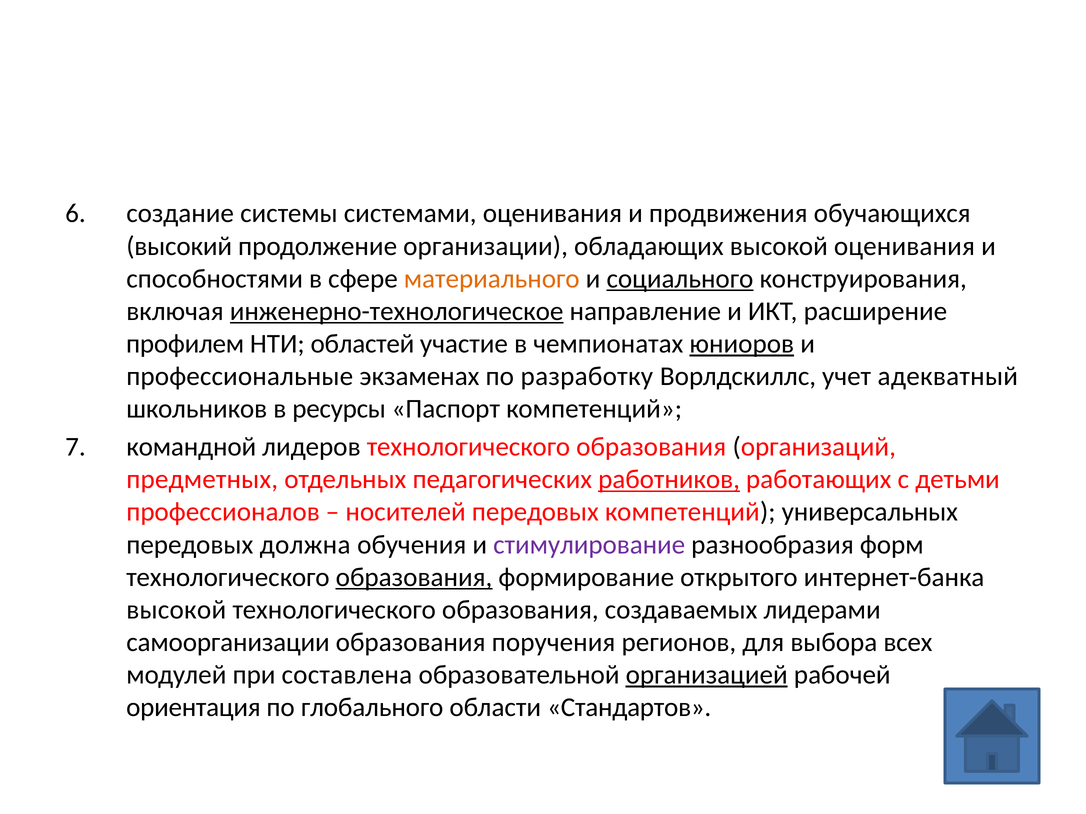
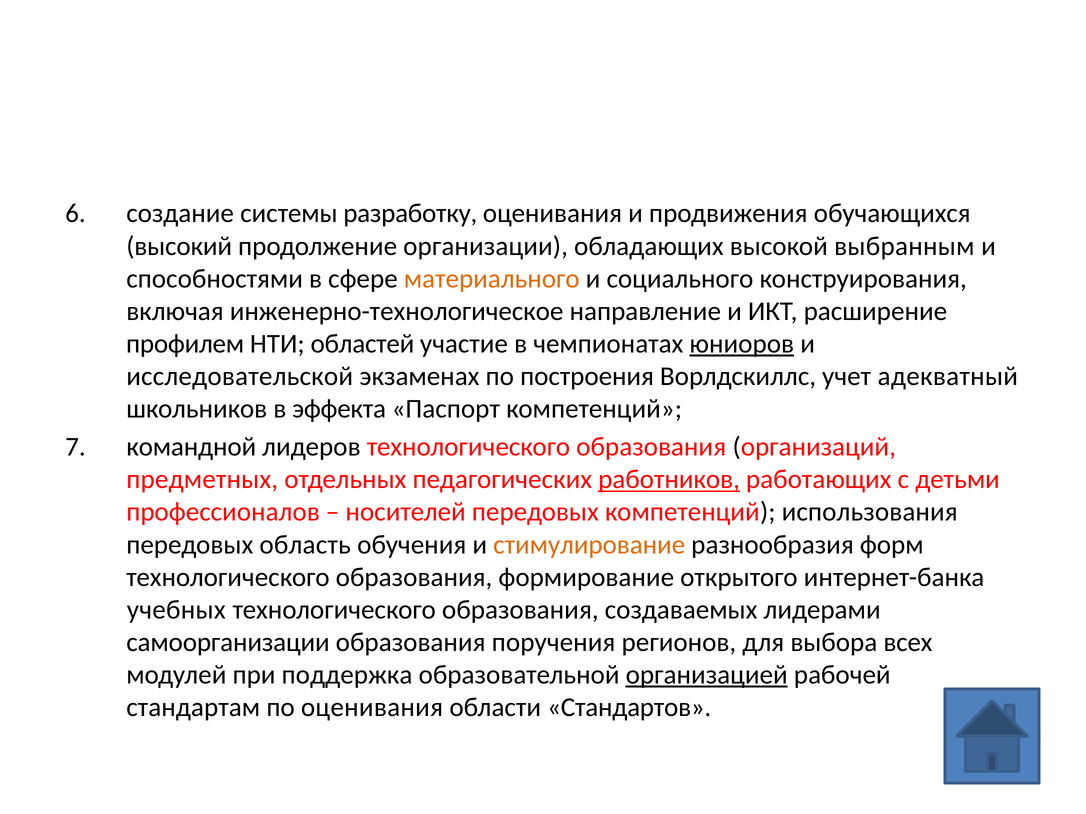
системами: системами -> разработку (410, 214)
высокой оценивания: оценивания -> выбранным (904, 246)
социального underline: present -> none (680, 279)
инженерно-технологическое underline: present -> none (397, 311)
профессиональные: профессиональные -> исследовательской (240, 377)
разработку: разработку -> построения (587, 377)
ресурсы: ресурсы -> эффекта (339, 409)
универсальных: универсальных -> использования (870, 512)
должна: должна -> область (305, 545)
стимулирование colour: purple -> orange (589, 545)
образования underline: present -> none (414, 577)
высокой: высокой -> учебных (176, 610)
составлена: составлена -> поддержка (347, 675)
ориентация: ориентация -> стандартам (193, 708)
по глобального: глобального -> оценивания (372, 708)
